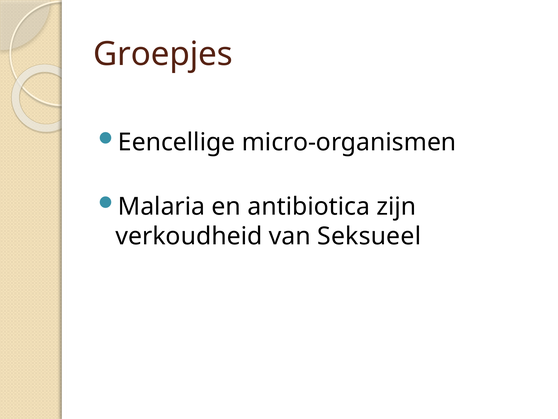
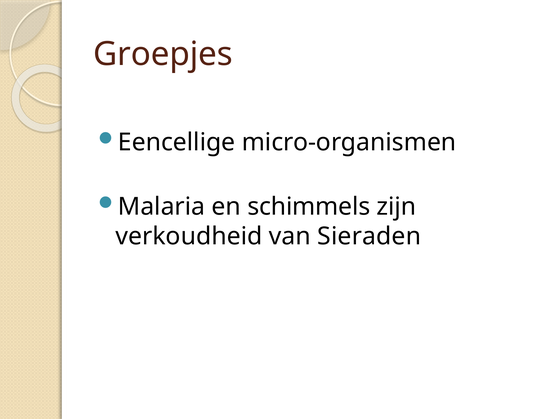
antibiotica: antibiotica -> schimmels (309, 206)
Seksueel: Seksueel -> Sieraden (369, 236)
